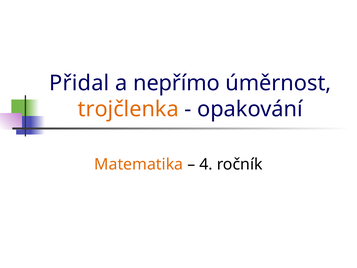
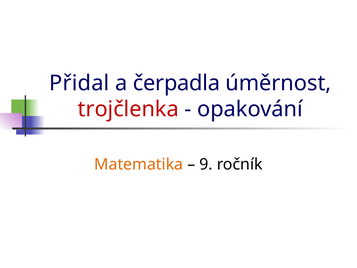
nepřímo: nepřímo -> čerpadla (176, 83)
trojčlenka colour: orange -> red (128, 109)
4: 4 -> 9 (206, 164)
